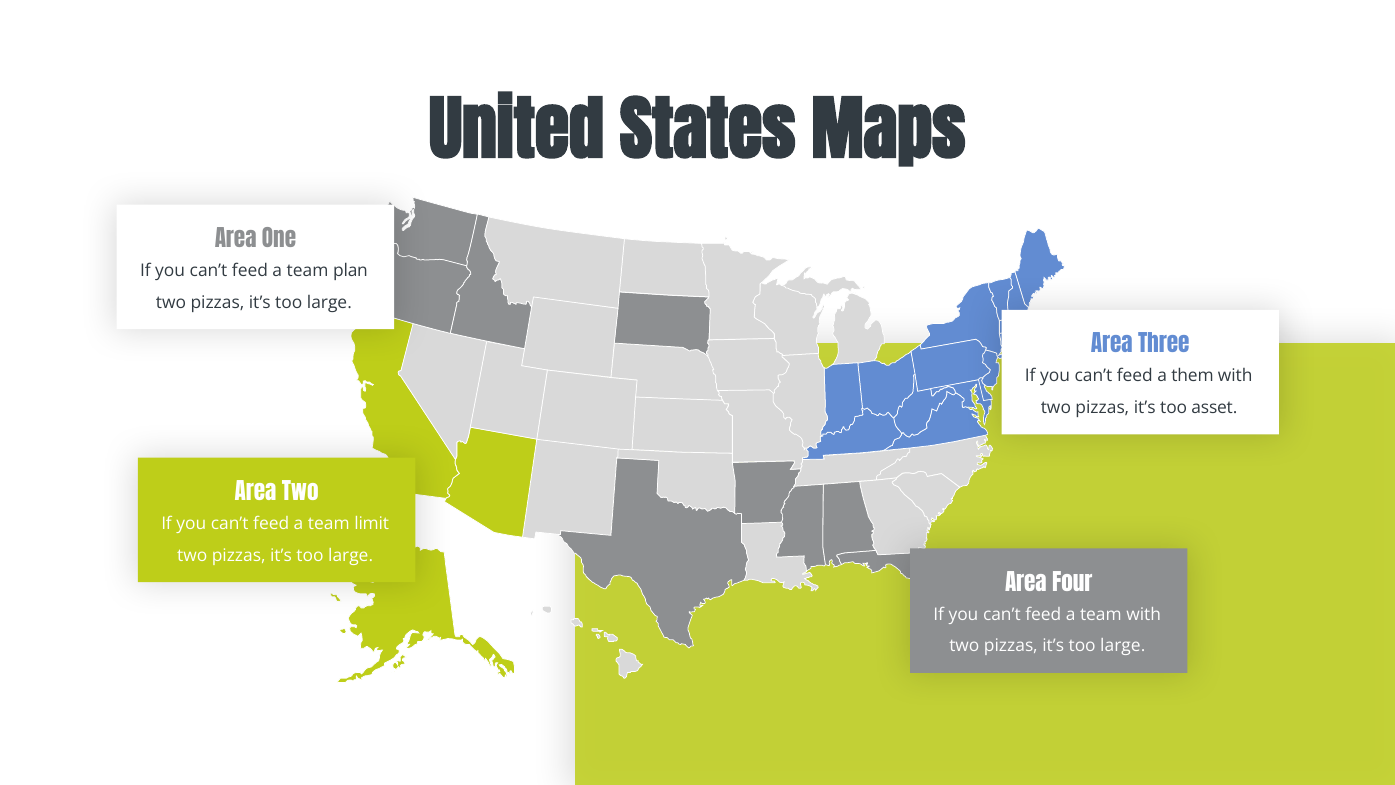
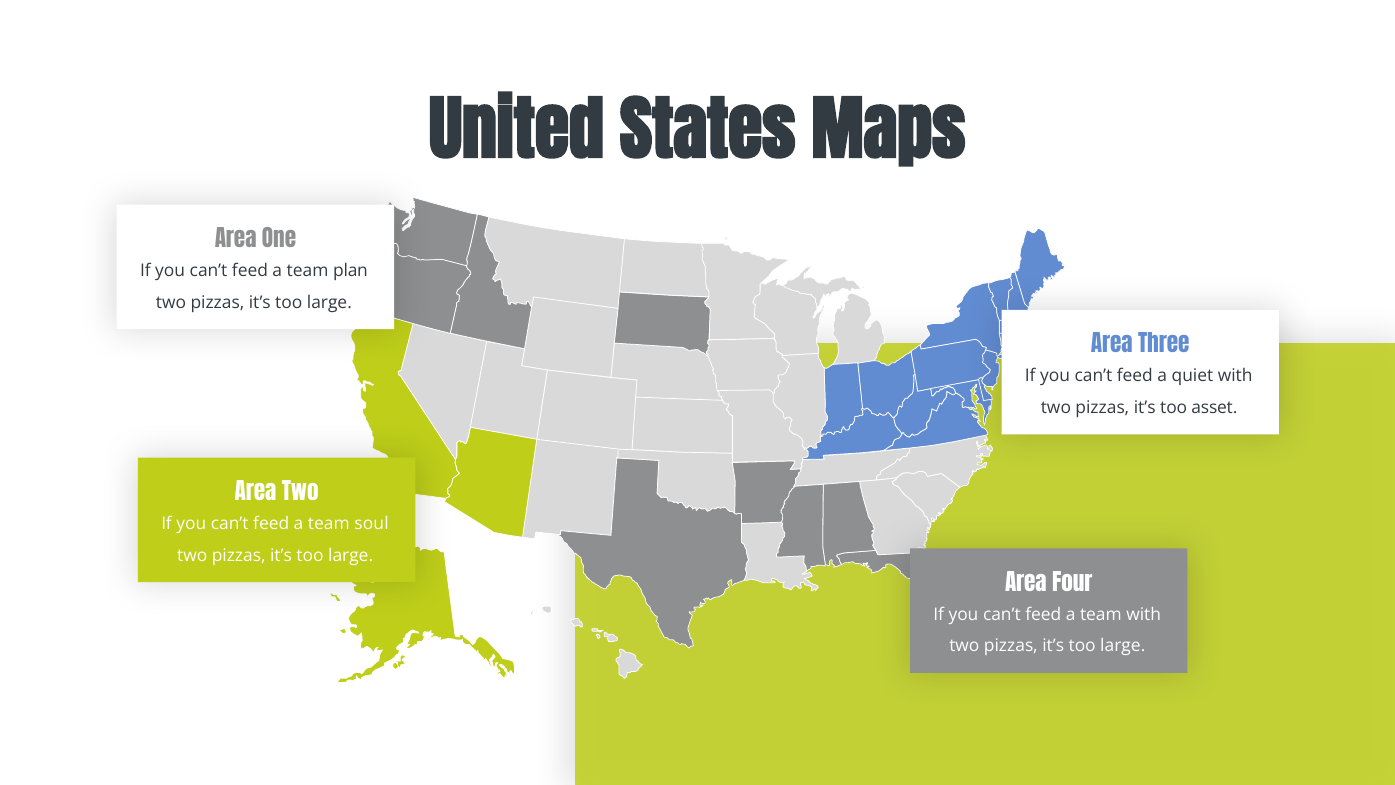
them: them -> quiet (1193, 376)
limit: limit -> soul (372, 524)
